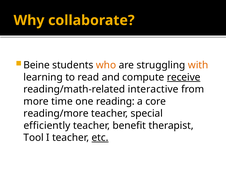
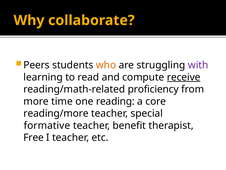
Beine: Beine -> Peers (37, 65)
with colour: orange -> purple (198, 65)
interactive: interactive -> proficiency (153, 89)
efficiently: efficiently -> formative (47, 125)
Tool: Tool -> Free (34, 137)
etc underline: present -> none (100, 137)
